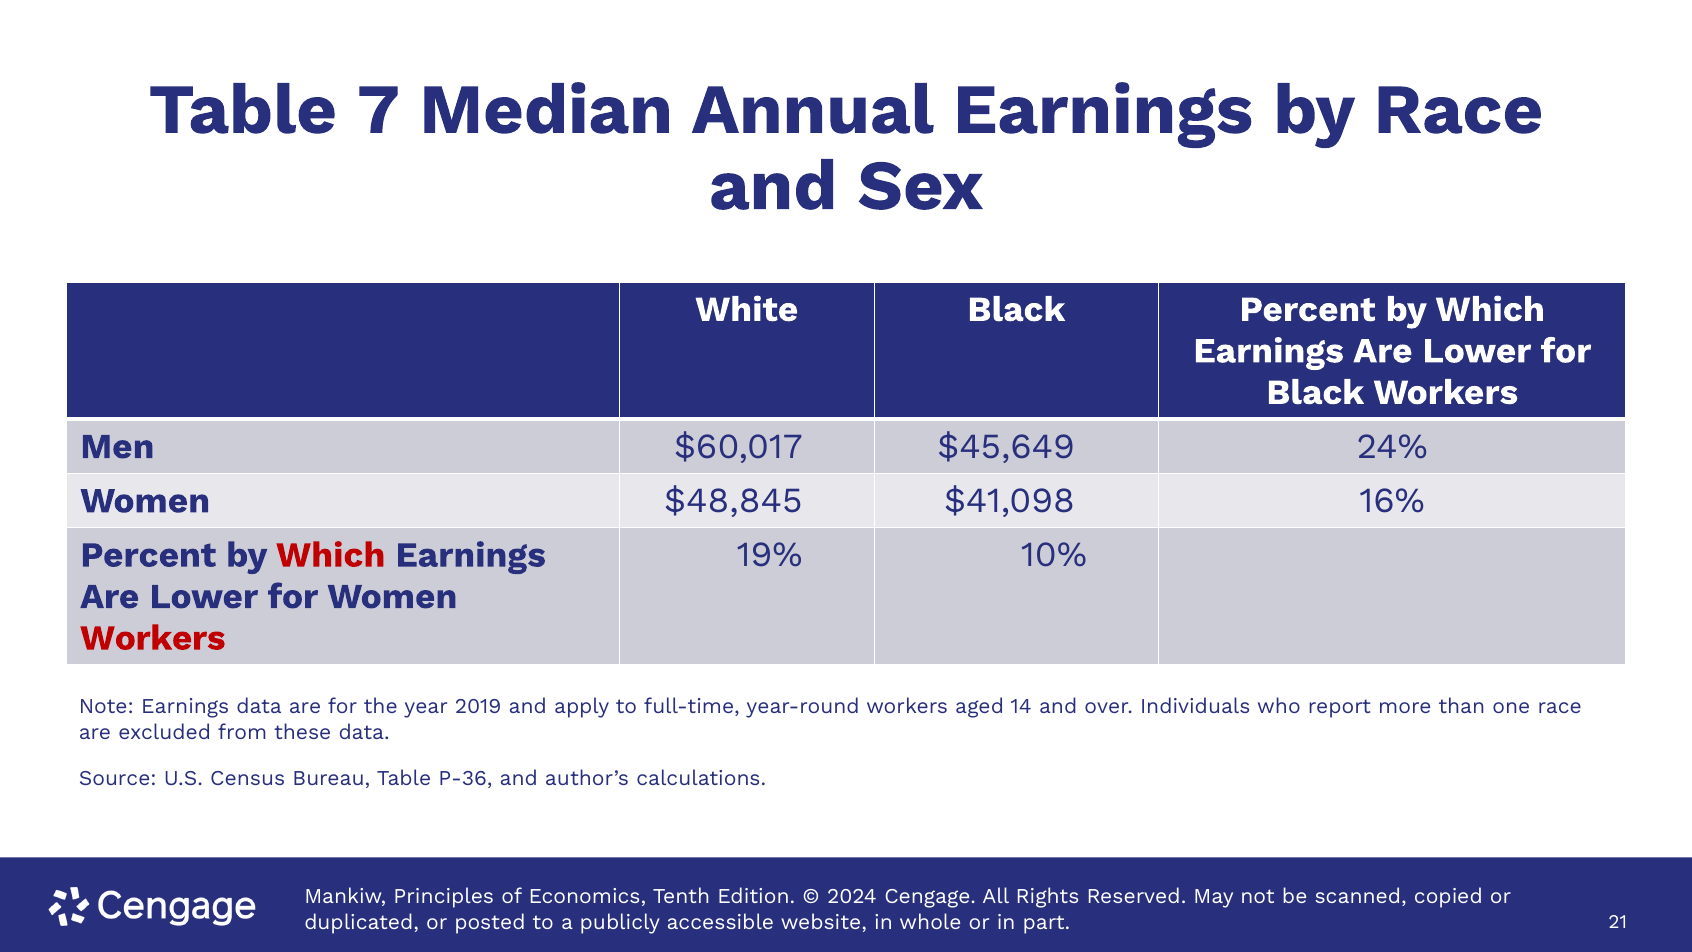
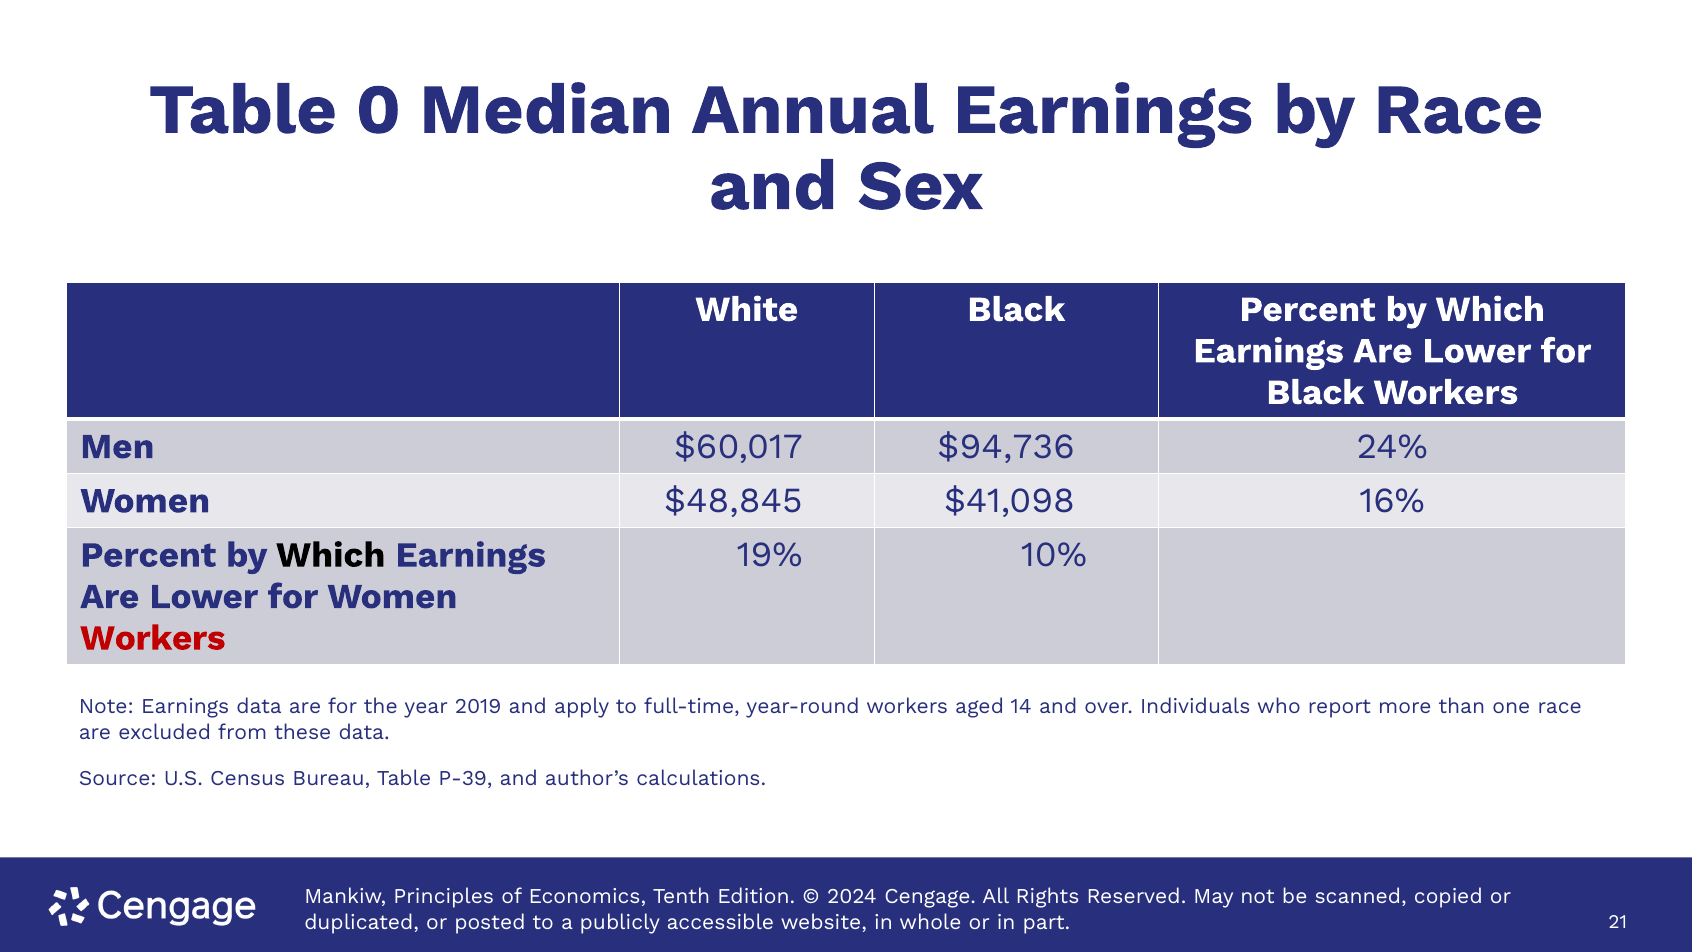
7: 7 -> 0 (378, 110)
$45,649: $45,649 -> $94,736 (1006, 446)
Which colour: red -> black (331, 555)
P-36: P-36 -> P-39 (465, 778)
